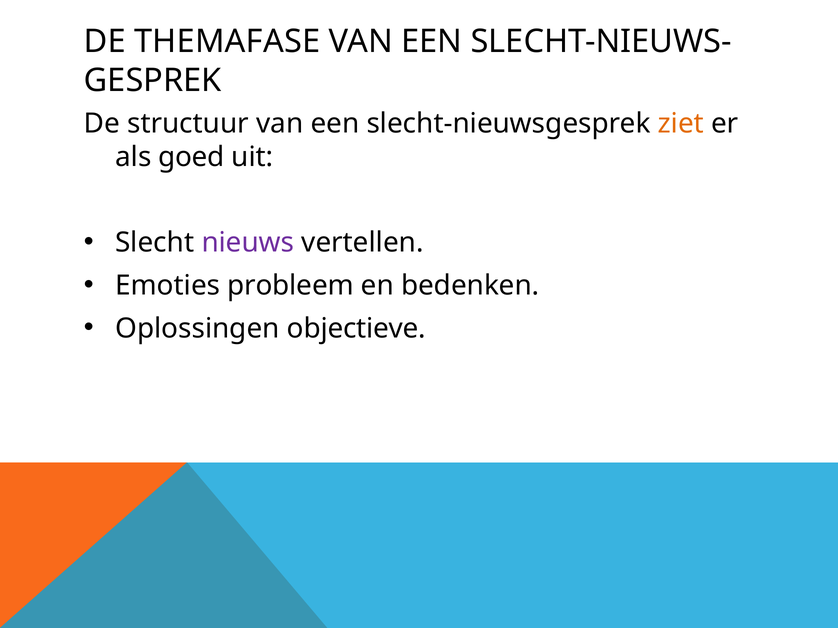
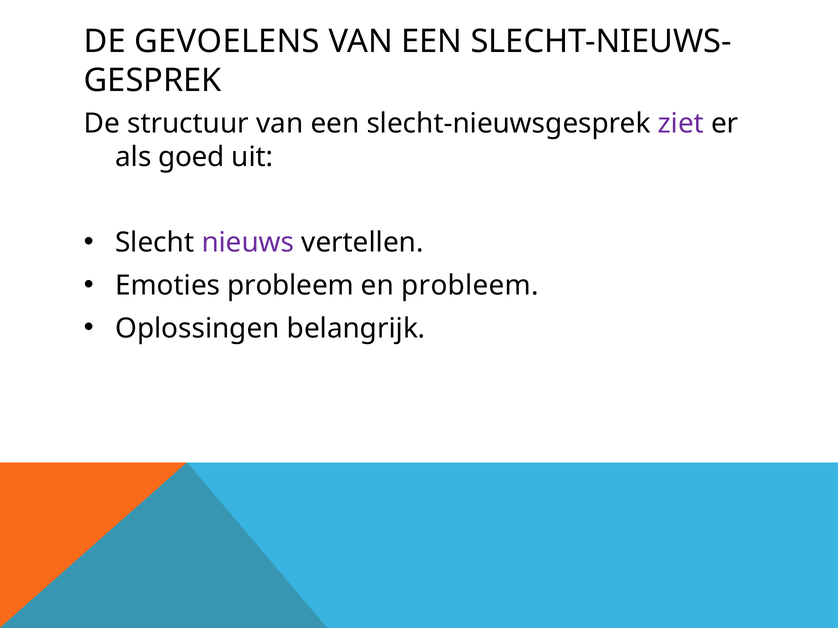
THEMAFASE: THEMAFASE -> GEVOELENS (227, 41)
ziet colour: orange -> purple (681, 124)
en bedenken: bedenken -> probleem (470, 286)
objectieve: objectieve -> belangrijk (356, 329)
